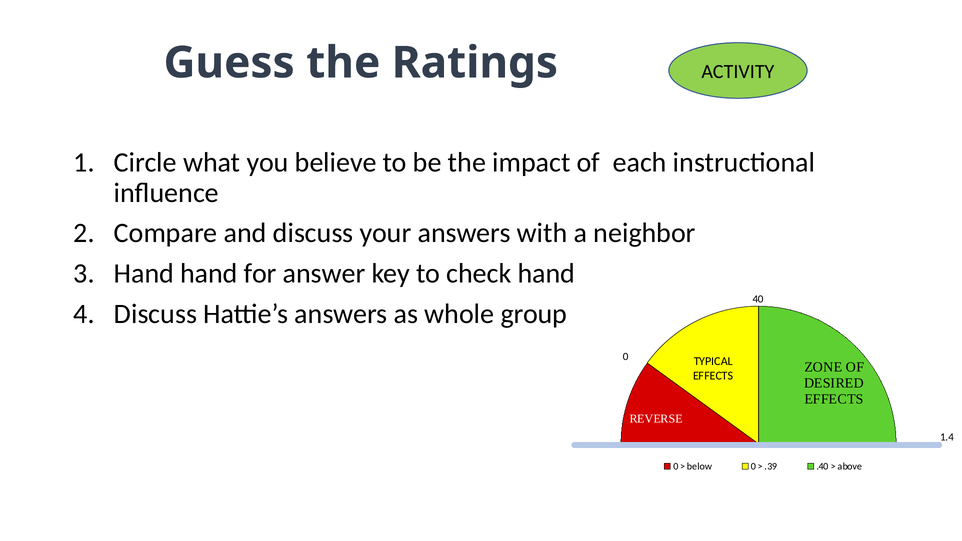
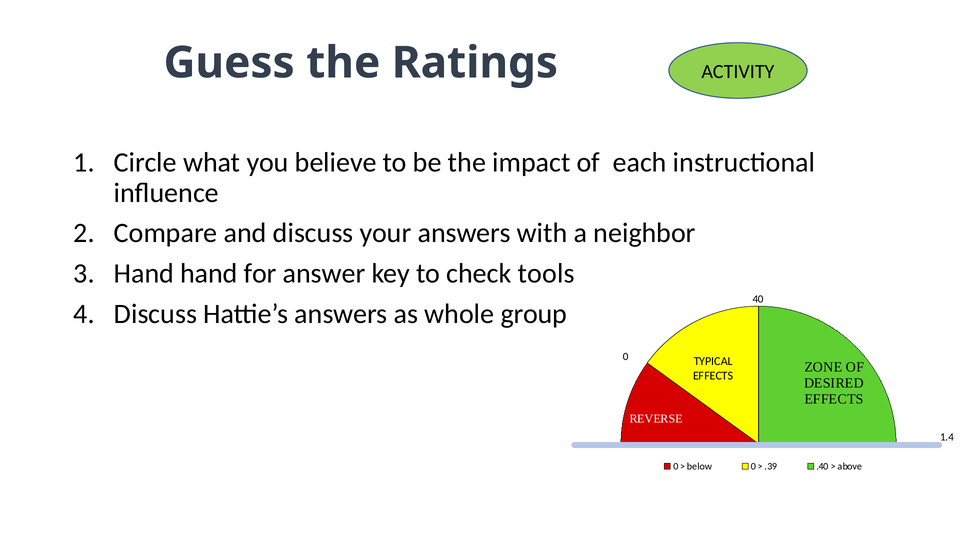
check hand: hand -> tools (546, 274)
